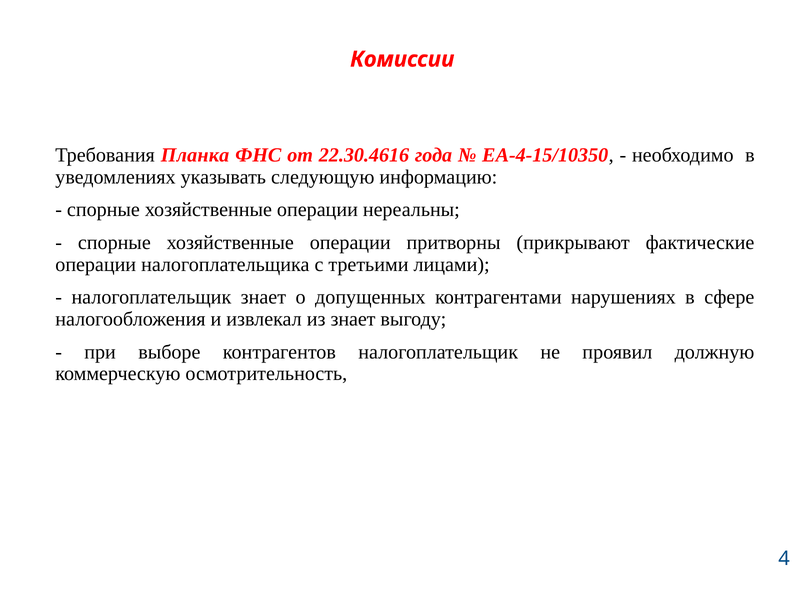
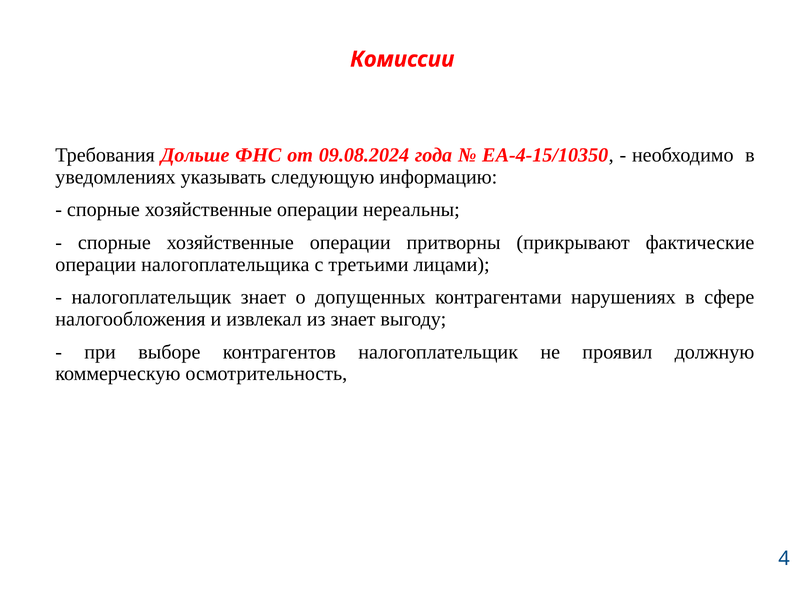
Планка: Планка -> Дольше (195, 155)
22.30.4616: 22.30.4616 -> 09.08.2024 (364, 155)
